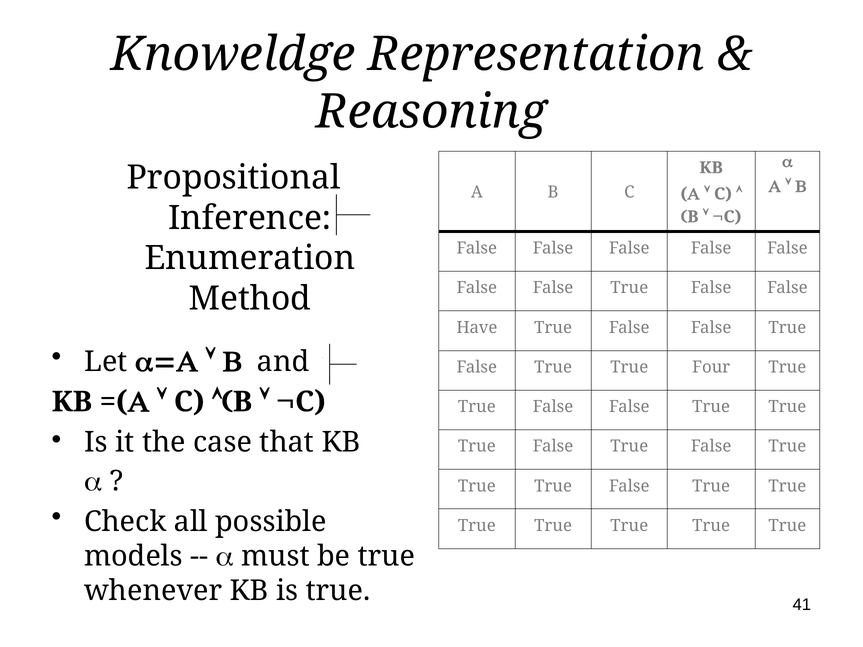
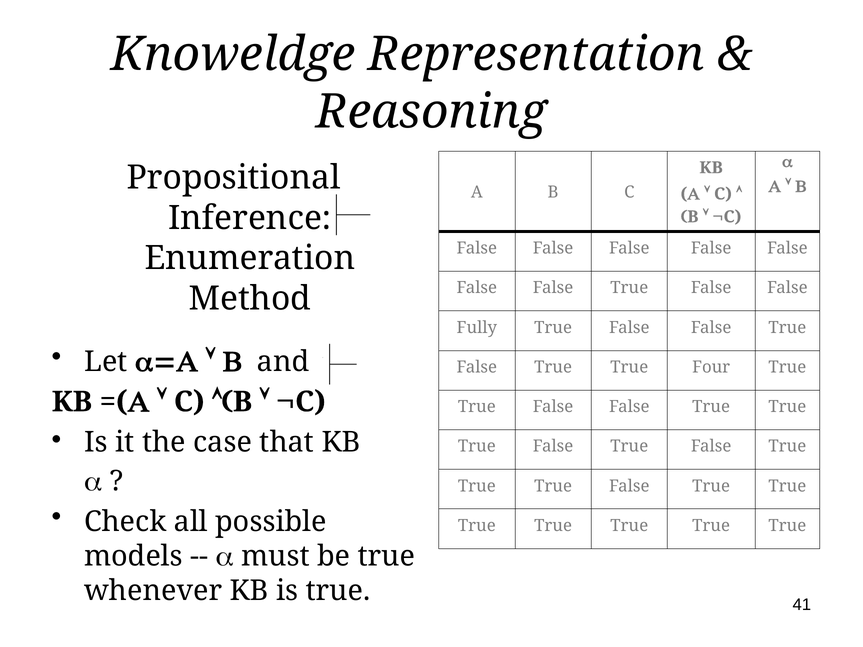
Have: Have -> Fully (477, 328)
